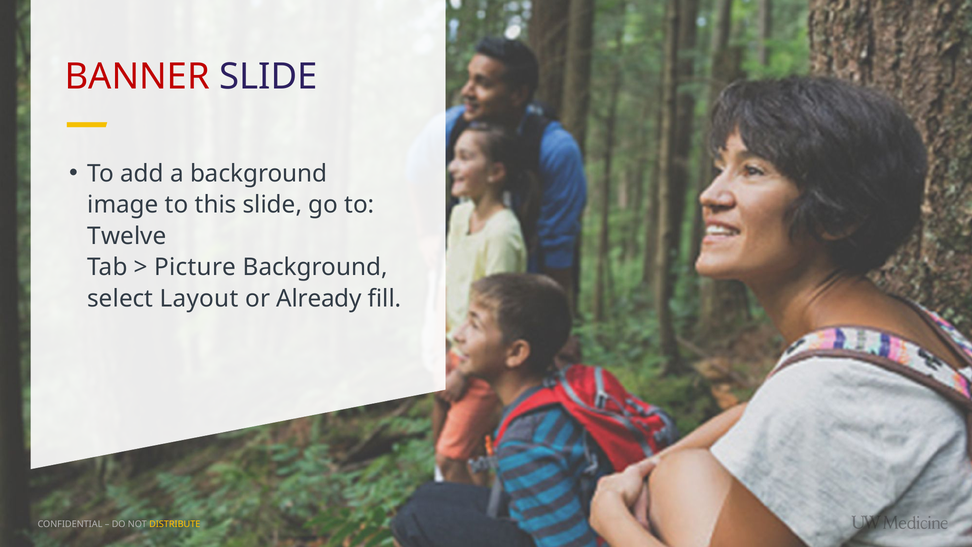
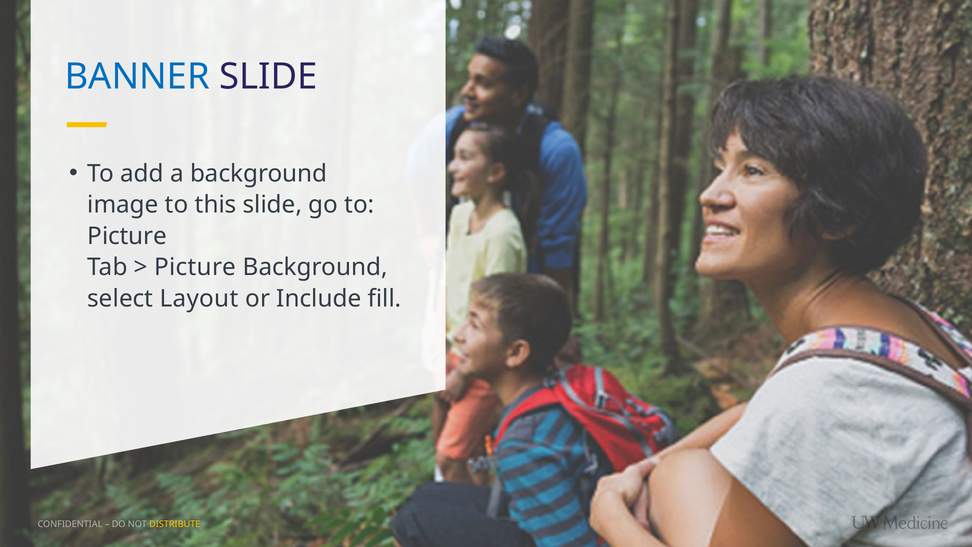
BANNER colour: red -> blue (137, 77)
Twelve: Twelve -> Picture (127, 236)
Already: Already -> Include (319, 298)
